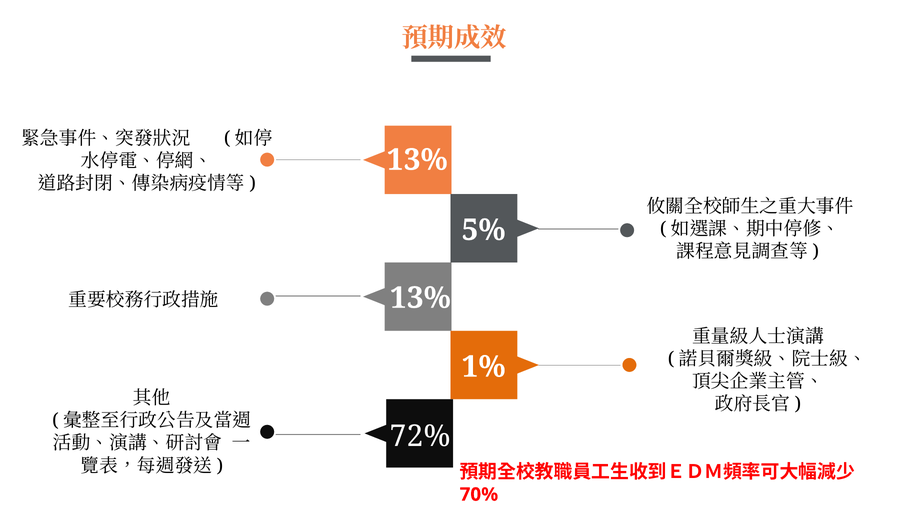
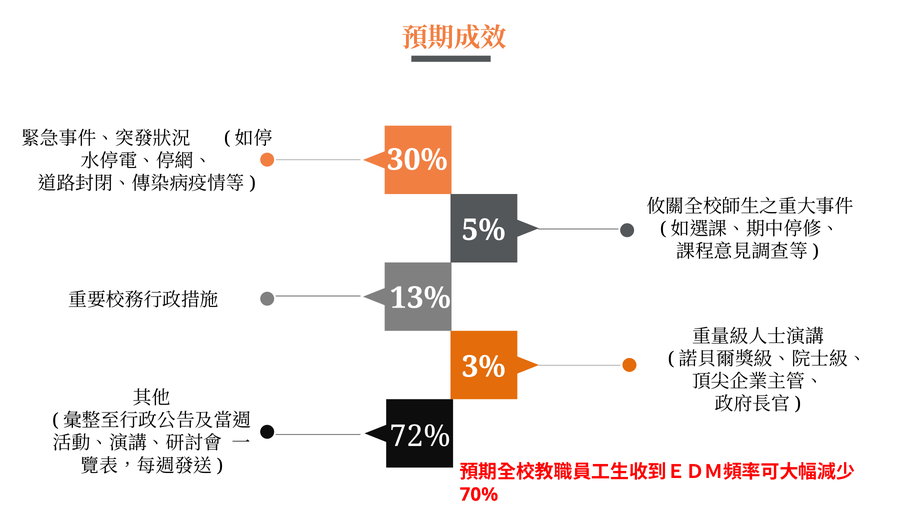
13%: 13% -> 30% (417, 160)
1%: 1% -> 3% (484, 367)
